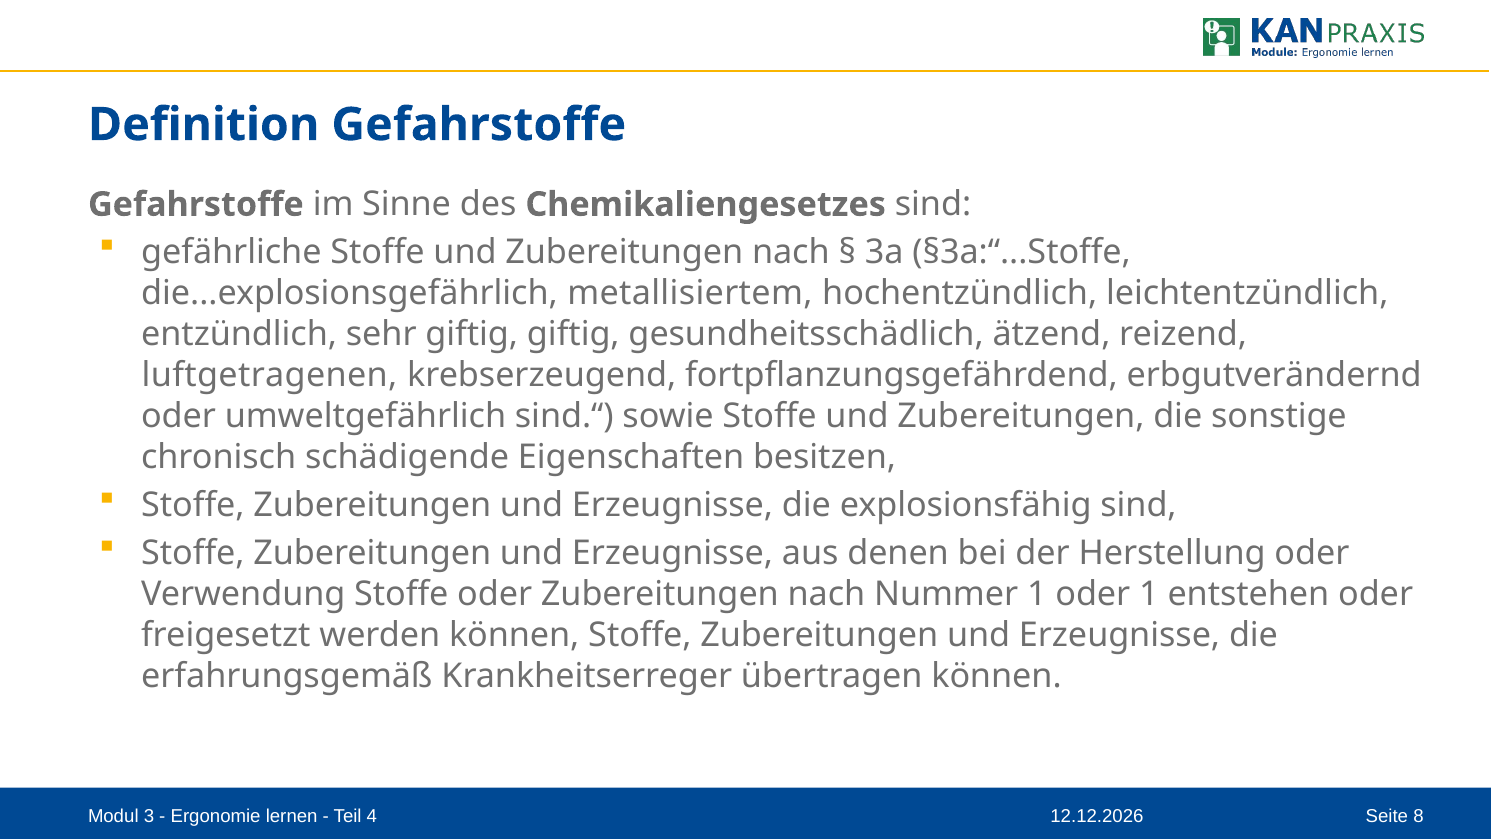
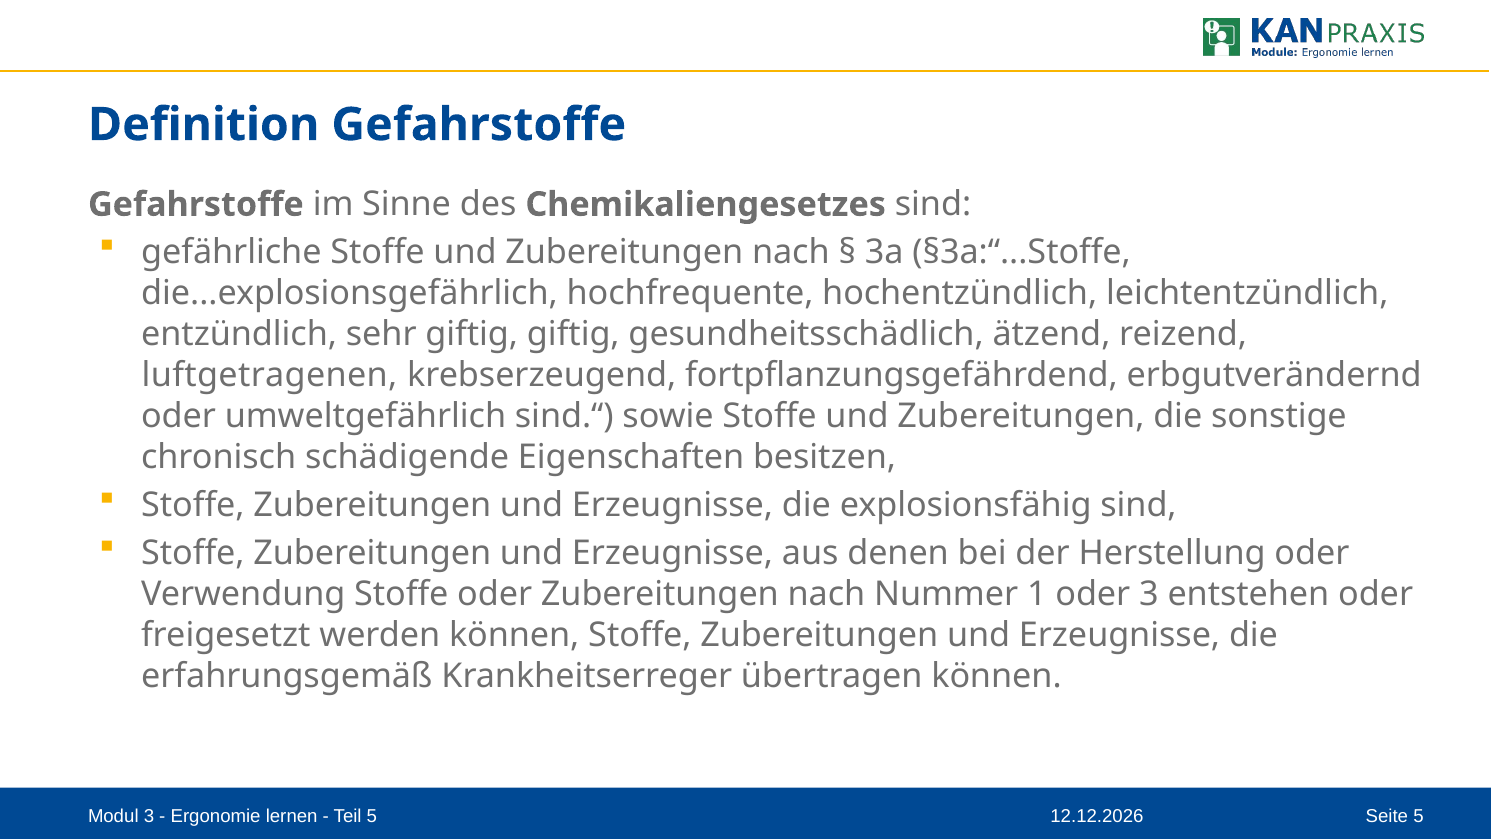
metallisiertem: metallisiertem -> hochfrequente (690, 293)
oder 1: 1 -> 3 (1149, 594)
Teil 4: 4 -> 5 (372, 816)
Seite 8: 8 -> 5 (1418, 816)
